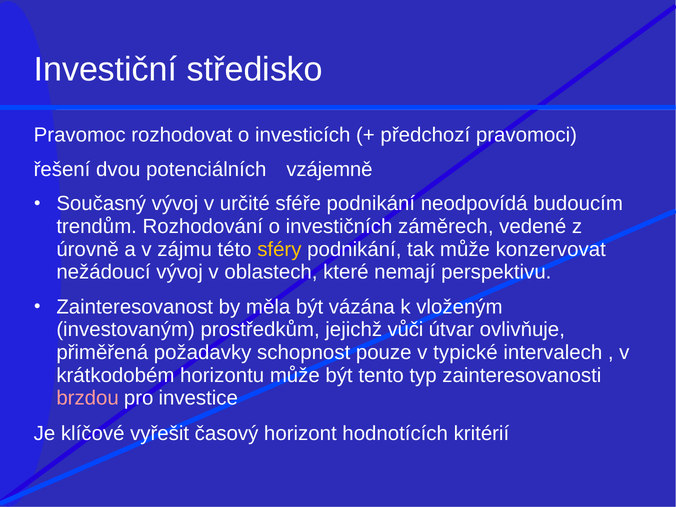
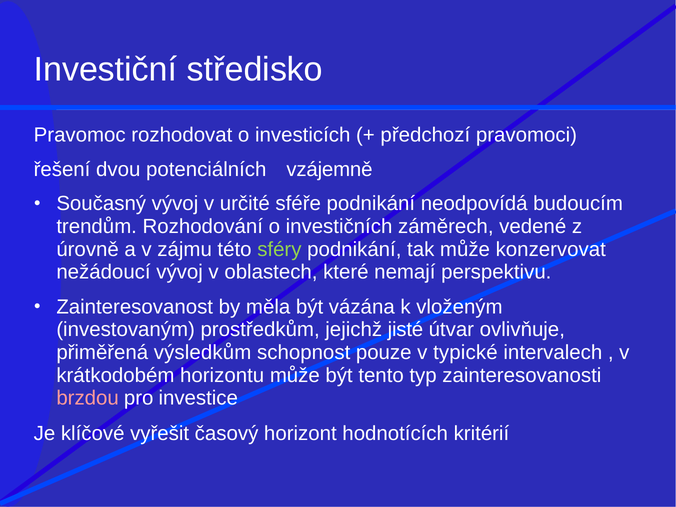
sféry colour: yellow -> light green (279, 249)
vůči: vůči -> jisté (405, 330)
požadavky: požadavky -> výsledkům (203, 353)
